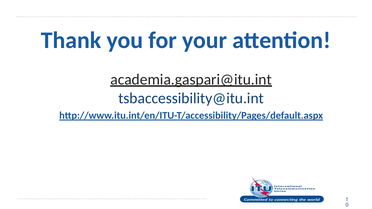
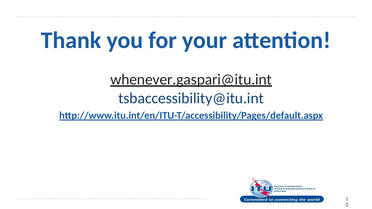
academia.gaspari@itu.int: academia.gaspari@itu.int -> whenever.gaspari@itu.int (191, 80)
